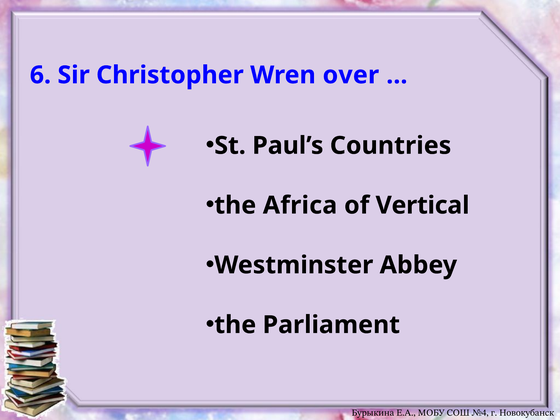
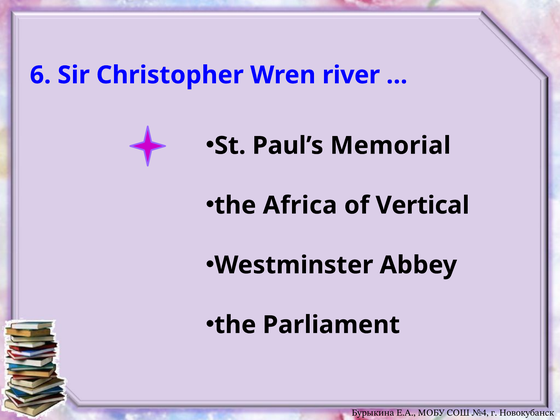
over: over -> river (351, 75)
Countries: Countries -> Memorial (390, 146)
